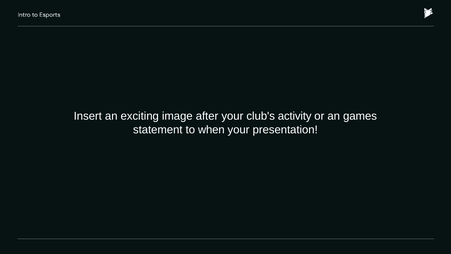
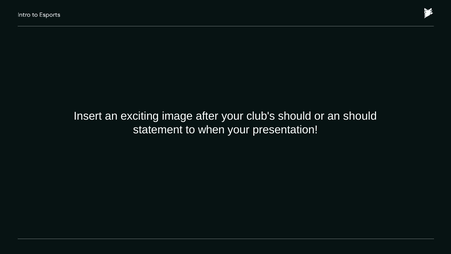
club's activity: activity -> should (295, 116)
an games: games -> should (360, 116)
